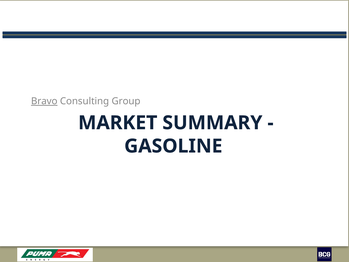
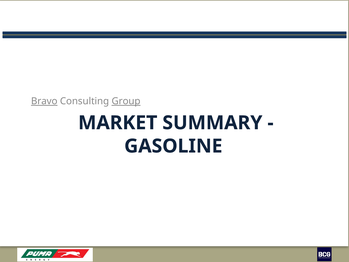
Group underline: none -> present (126, 101)
